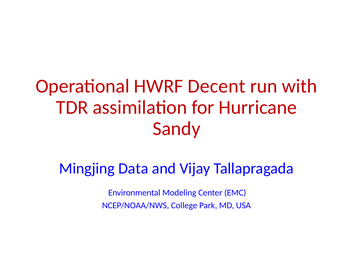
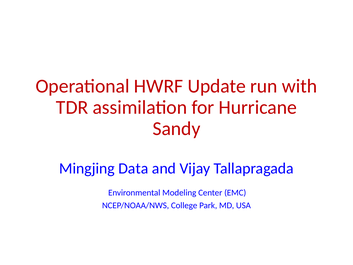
Decent: Decent -> Update (217, 86)
